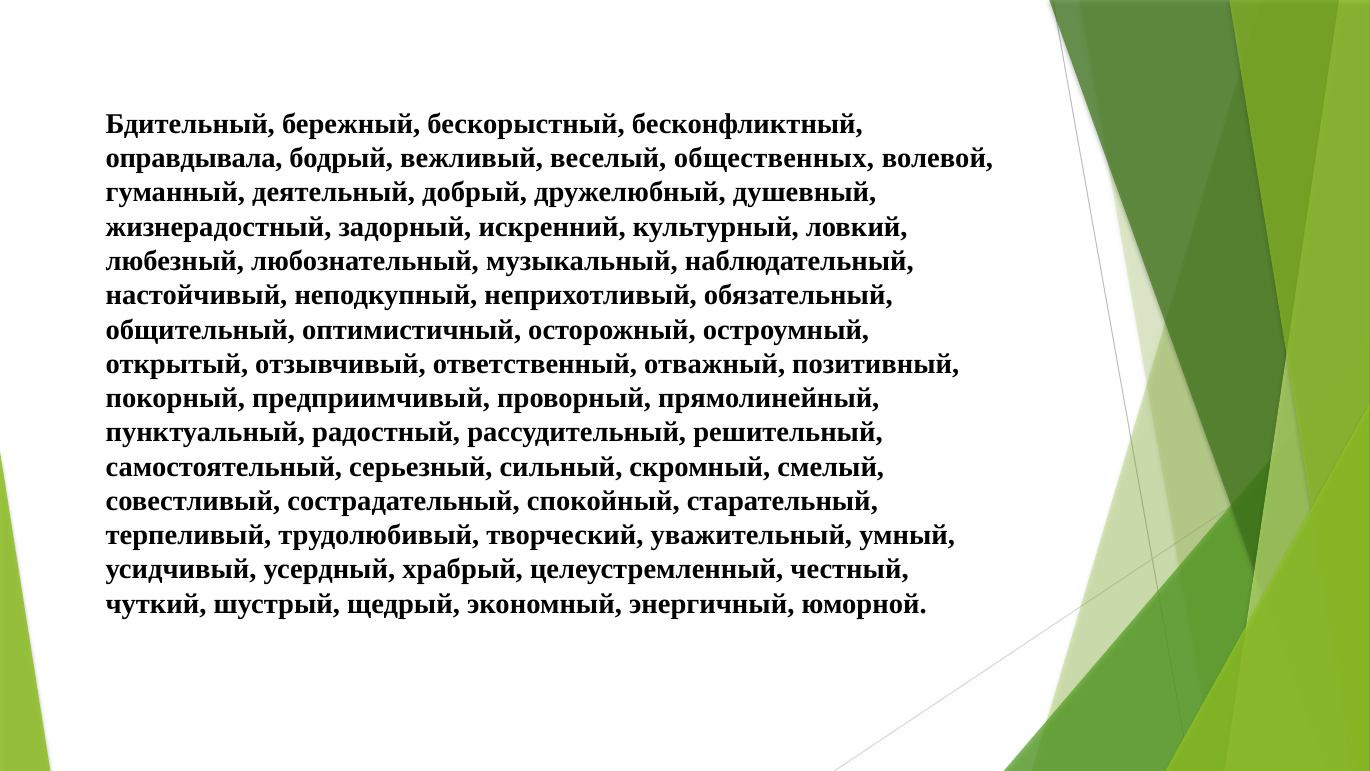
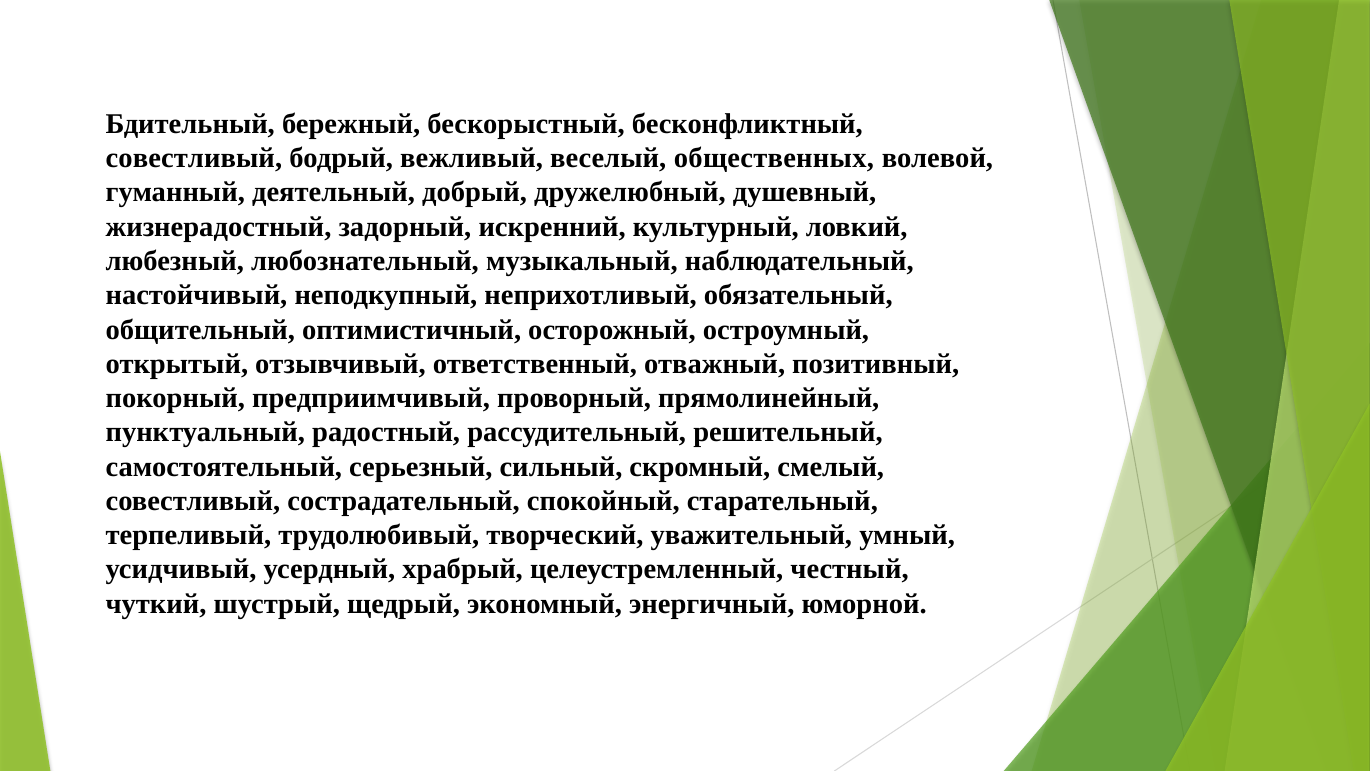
оправдывала: оправдывала -> совестливый (194, 158)
